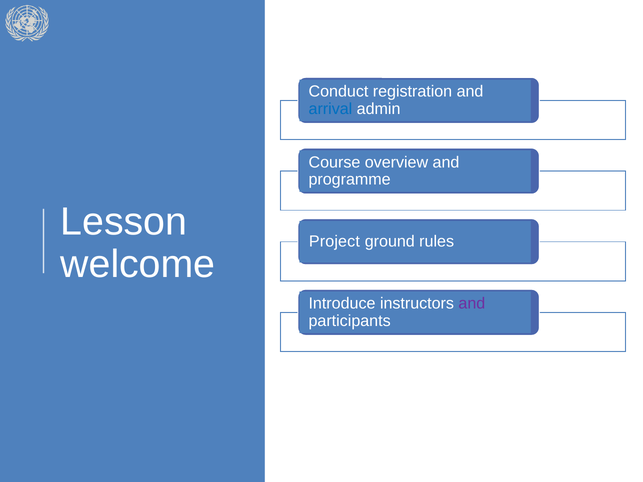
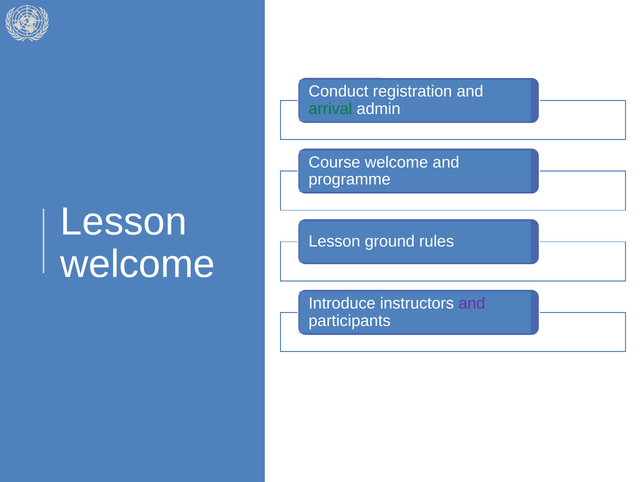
arrival colour: blue -> green (330, 109)
Course overview: overview -> welcome (396, 162)
Project: Project -> Lesson (334, 242)
